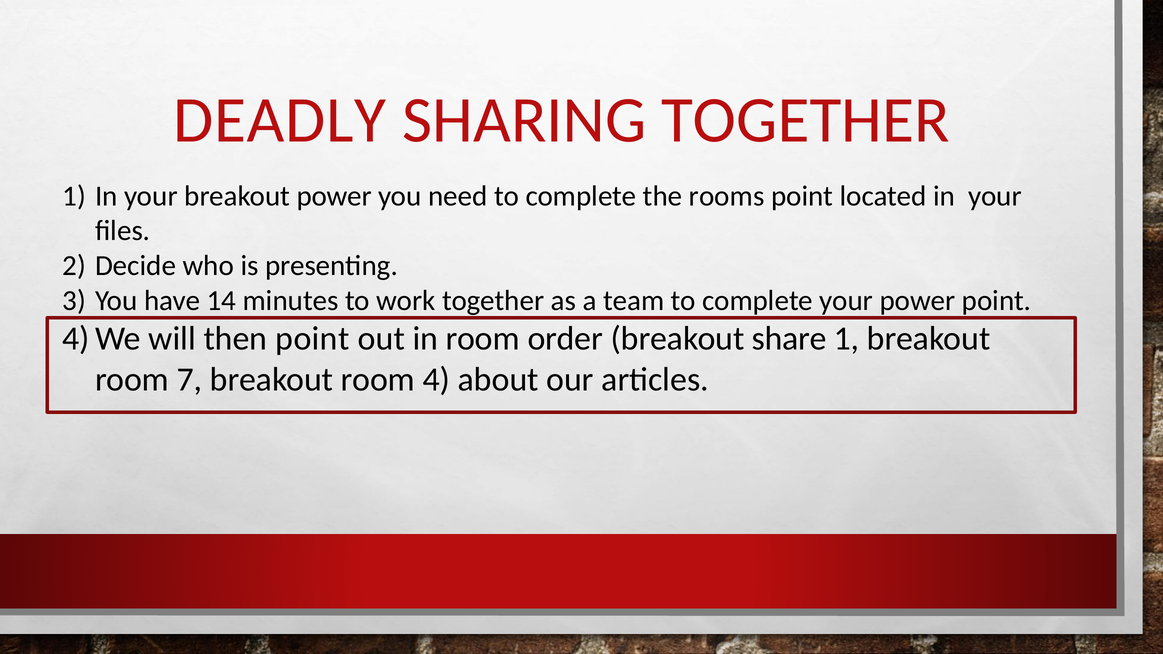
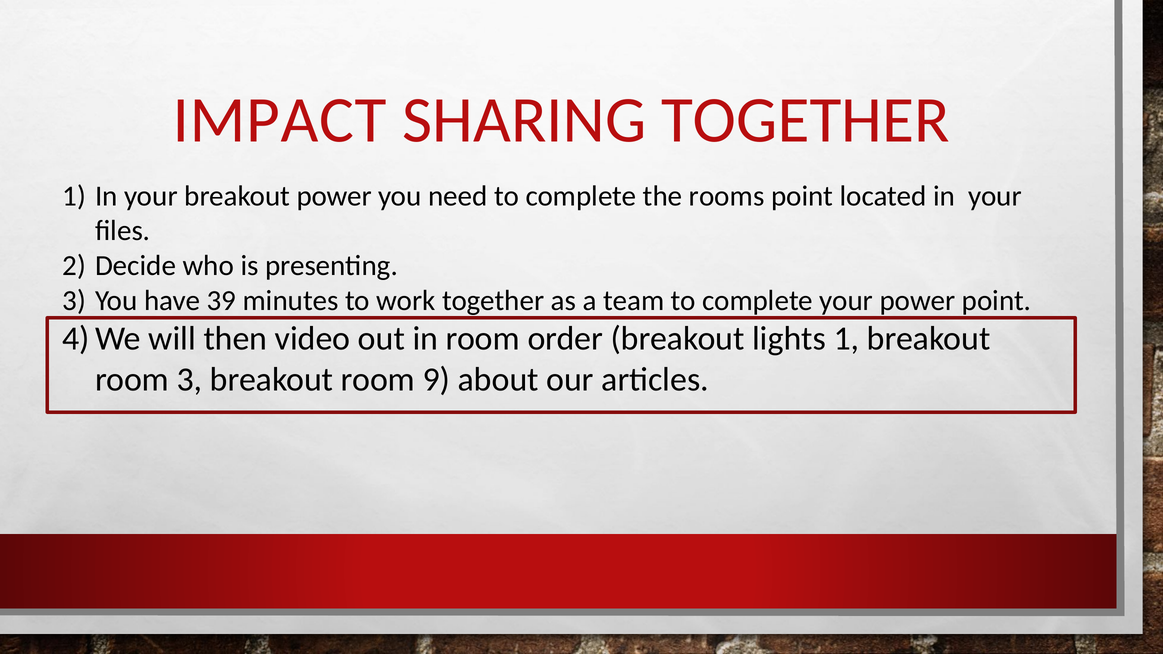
DEADLY: DEADLY -> IMPACT (280, 120)
14: 14 -> 39 (221, 301)
then point: point -> video (313, 339)
share: share -> lights (789, 339)
room 7: 7 -> 3 (190, 380)
4: 4 -> 9 (436, 380)
